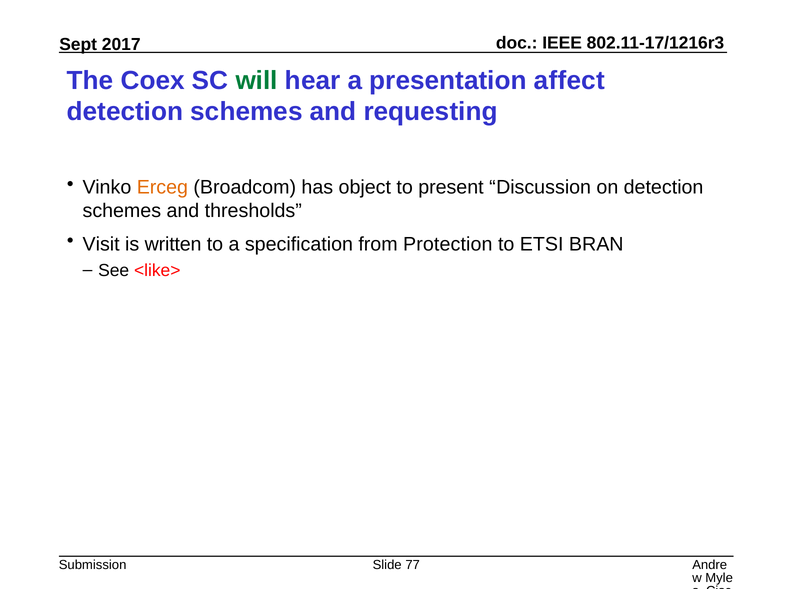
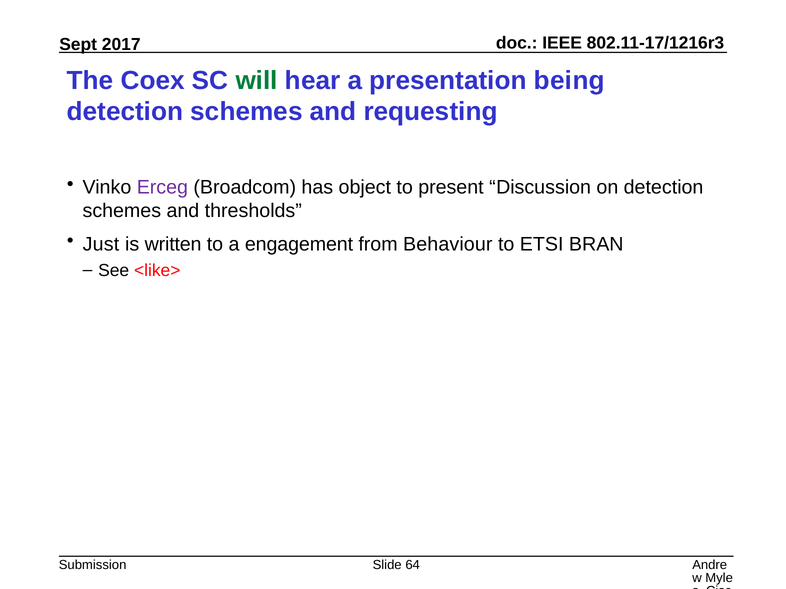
affect: affect -> being (569, 80)
Erceg colour: orange -> purple (162, 187)
Visit: Visit -> Just (101, 244)
specification: specification -> engagement (299, 244)
Protection: Protection -> Behaviour (448, 244)
77: 77 -> 64 (413, 565)
